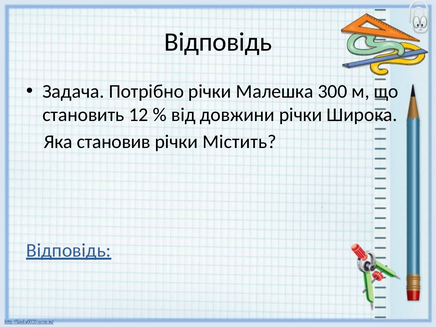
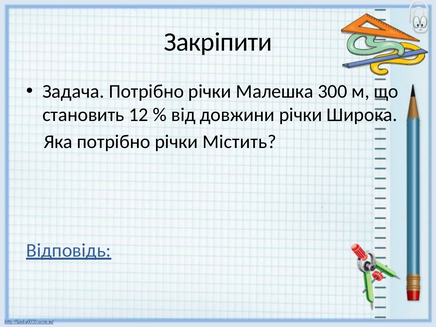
Відповідь: Відповідь -> Закріпити (218, 42)
Яка становив: становив -> потрібно (114, 142)
